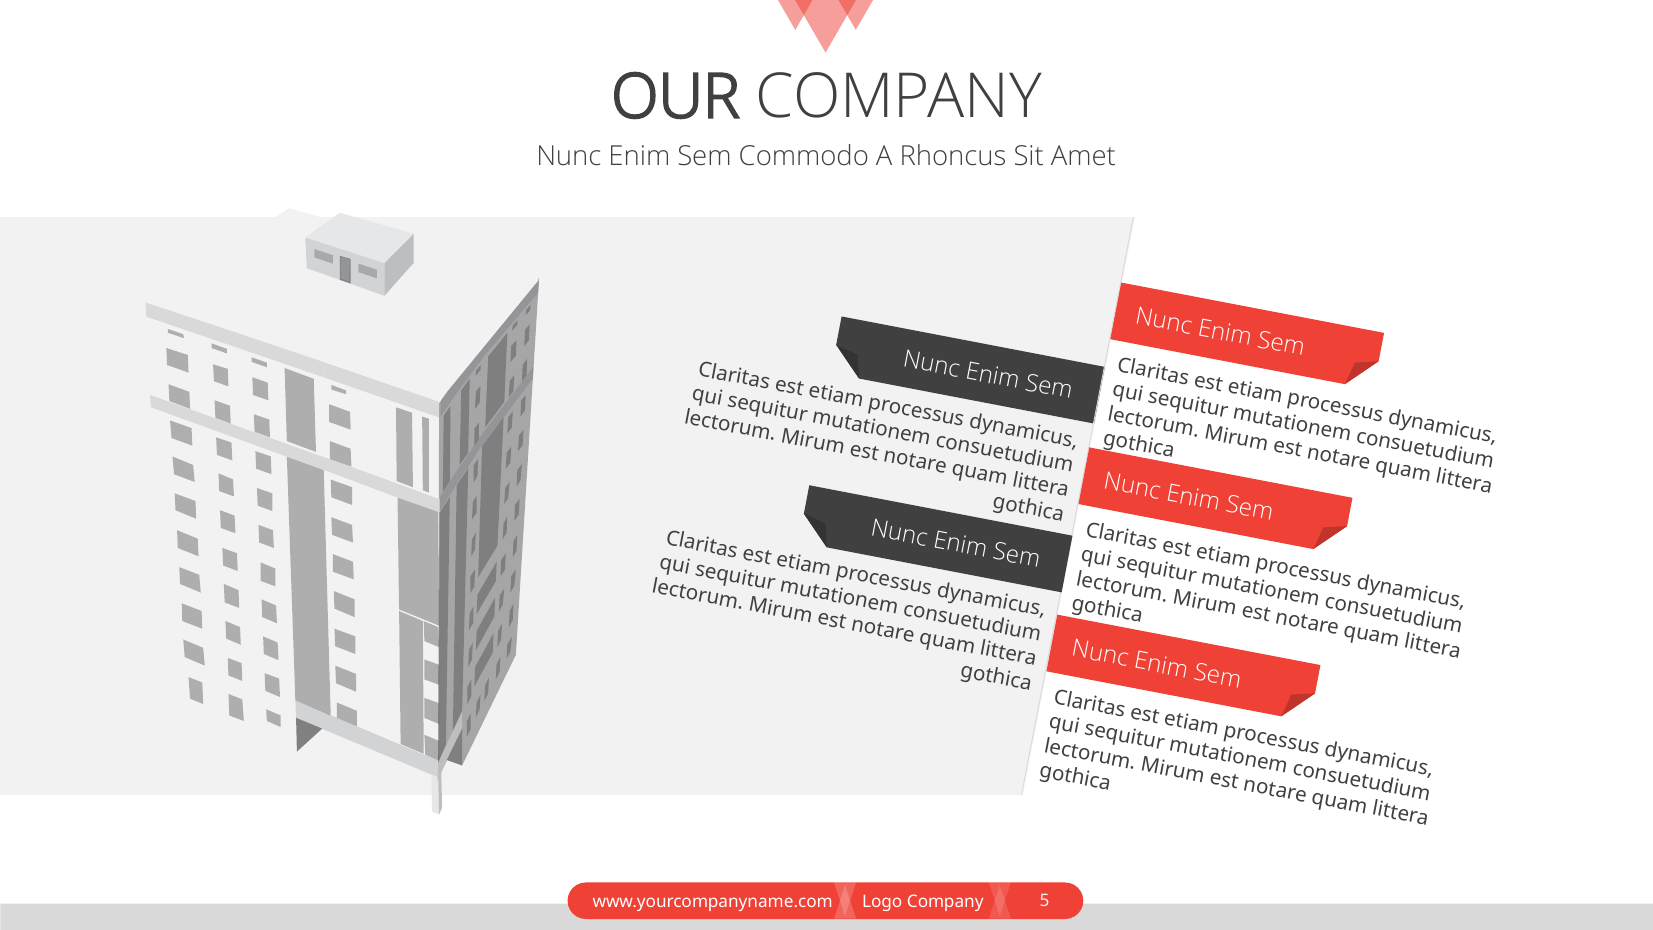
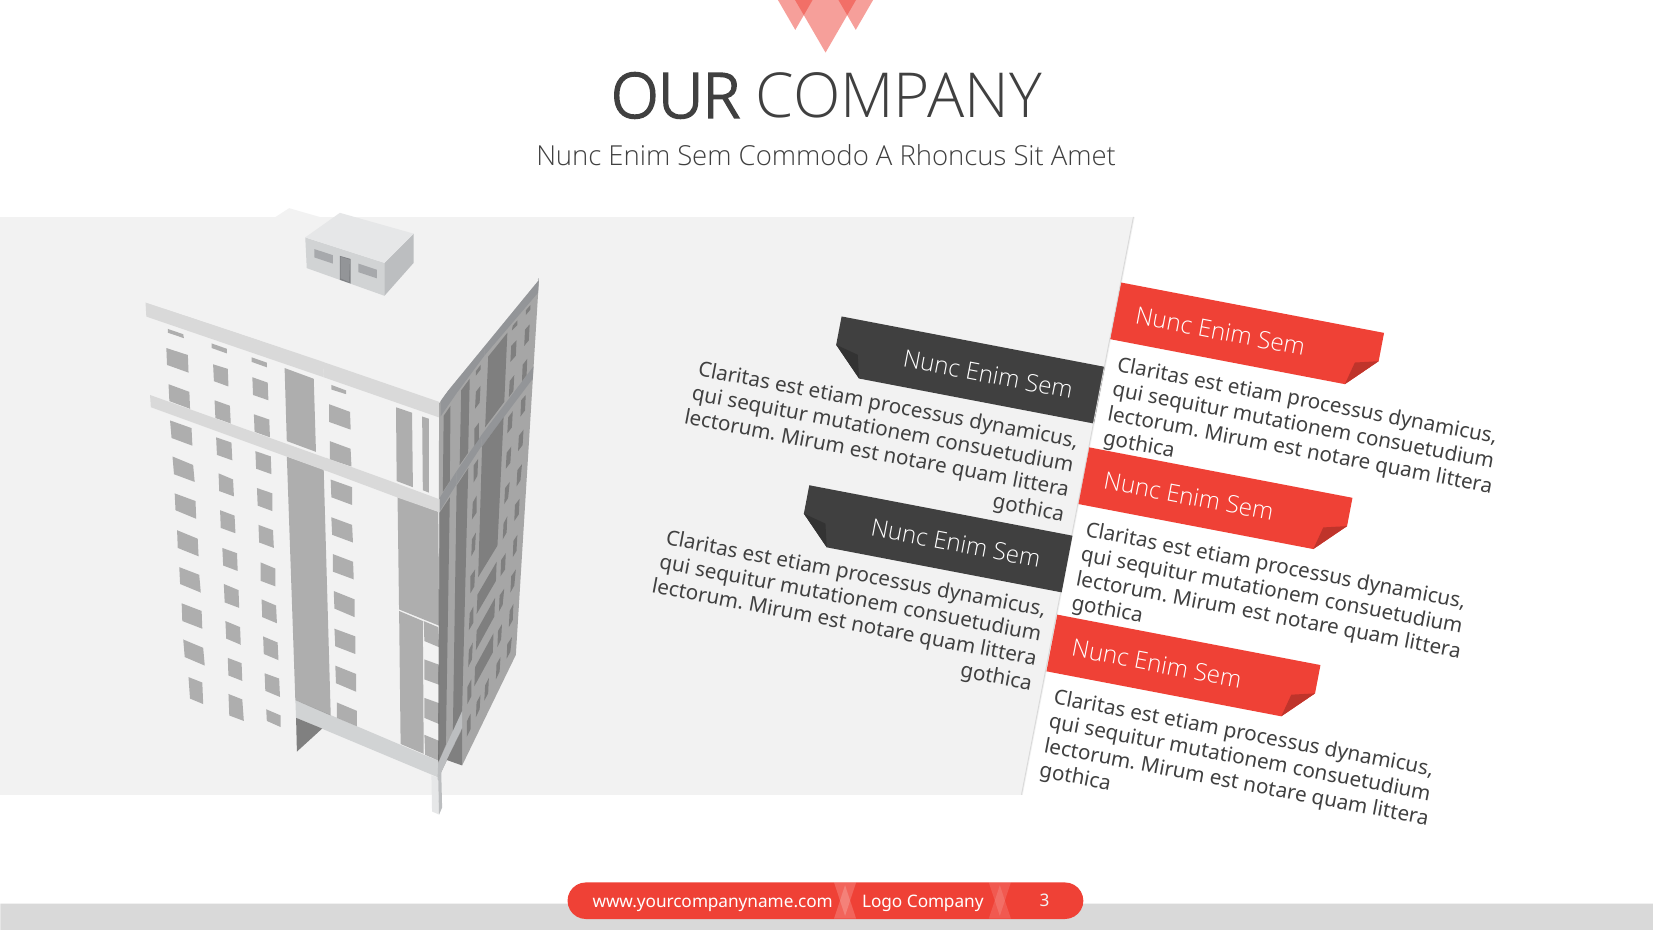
5: 5 -> 3 (1045, 900)
